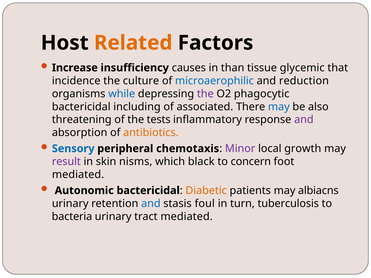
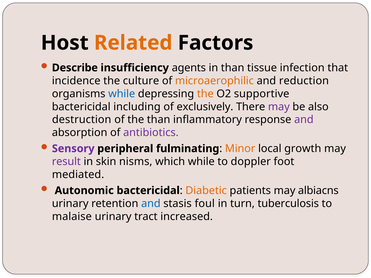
Increase: Increase -> Describe (75, 68)
causes: causes -> agents (189, 68)
glycemic: glycemic -> infection (302, 68)
microaerophilic colour: blue -> orange (214, 81)
the colour: purple -> orange (205, 94)
phagocytic: phagocytic -> supportive (262, 94)
associated: associated -> exclusively (205, 107)
may colour: blue -> purple (279, 107)
threatening: threatening -> destruction (82, 120)
the tests: tests -> than (159, 120)
antibiotics colour: orange -> purple (151, 133)
Sensory colour: blue -> purple (73, 149)
chemotaxis: chemotaxis -> fulminating (188, 149)
Minor colour: purple -> orange (240, 149)
which black: black -> while (201, 162)
concern: concern -> doppler (251, 162)
bacteria: bacteria -> malaise (72, 217)
tract mediated: mediated -> increased (187, 217)
